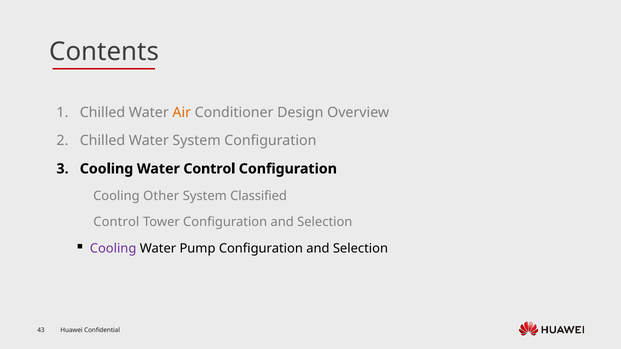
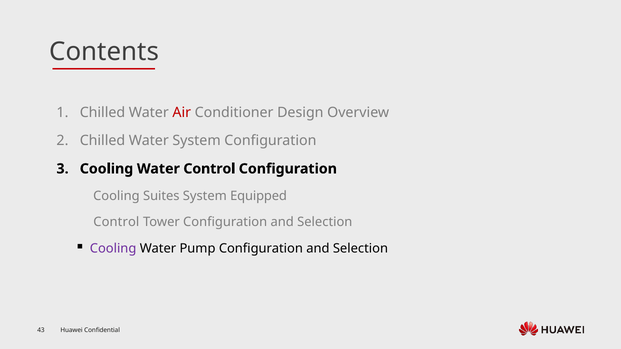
Air colour: orange -> red (182, 113)
Other: Other -> Suites (161, 196)
Classified: Classified -> Equipped (259, 196)
